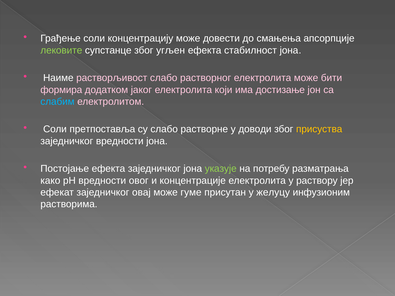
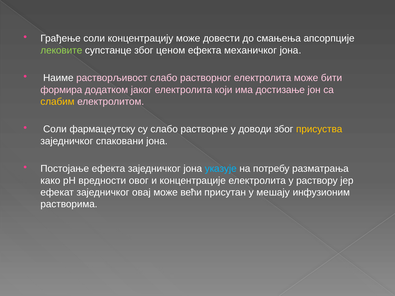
угљен: угљен -> ценом (171, 50)
стабилност: стабилност -> механичког (251, 50)
слабим colour: light blue -> yellow (57, 102)
претпоставља: претпоставља -> фармацеутску (102, 129)
заједничког вредности: вредности -> спаковани (120, 141)
указује colour: light green -> light blue (221, 169)
гуме: гуме -> већи (191, 193)
желуцу: желуцу -> мешају (273, 193)
